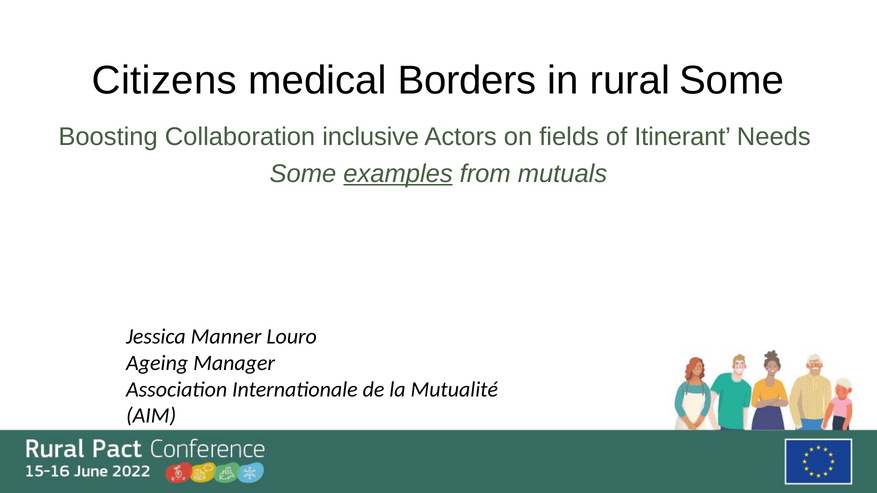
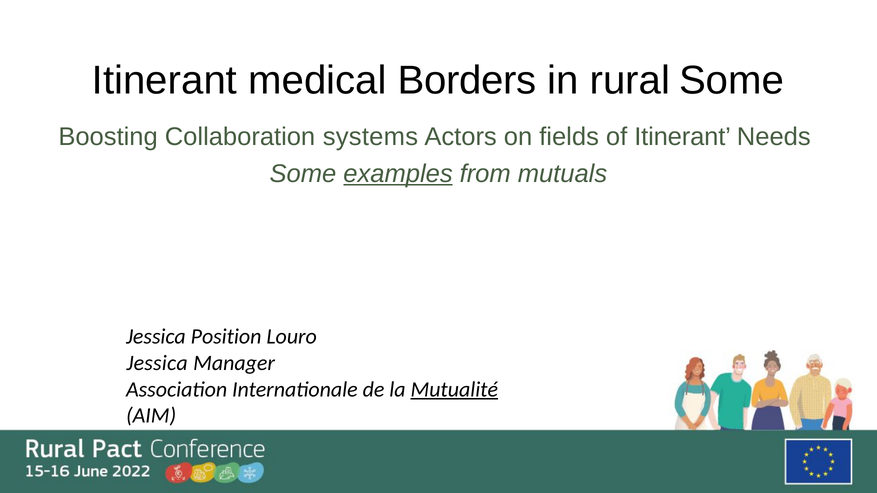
Citizens: Citizens -> Itinerant (164, 80)
inclusive: inclusive -> systems (370, 137)
Manner: Manner -> Position (226, 337)
Ageing: Ageing -> Jessica (157, 363)
Mutualité underline: none -> present (454, 390)
